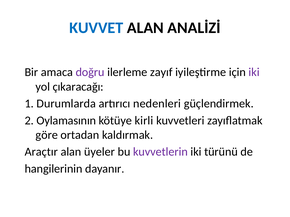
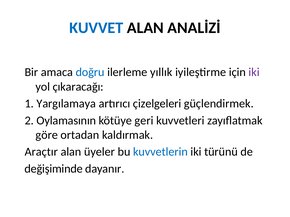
doğru colour: purple -> blue (90, 72)
zayıf: zayıf -> yıllık (161, 72)
Durumlarda: Durumlarda -> Yargılamaya (66, 104)
nedenleri: nedenleri -> çizelgeleri (157, 104)
kirli: kirli -> geri (144, 121)
kuvvetlerin colour: purple -> blue (160, 152)
hangilerinin: hangilerinin -> değişiminde (54, 169)
